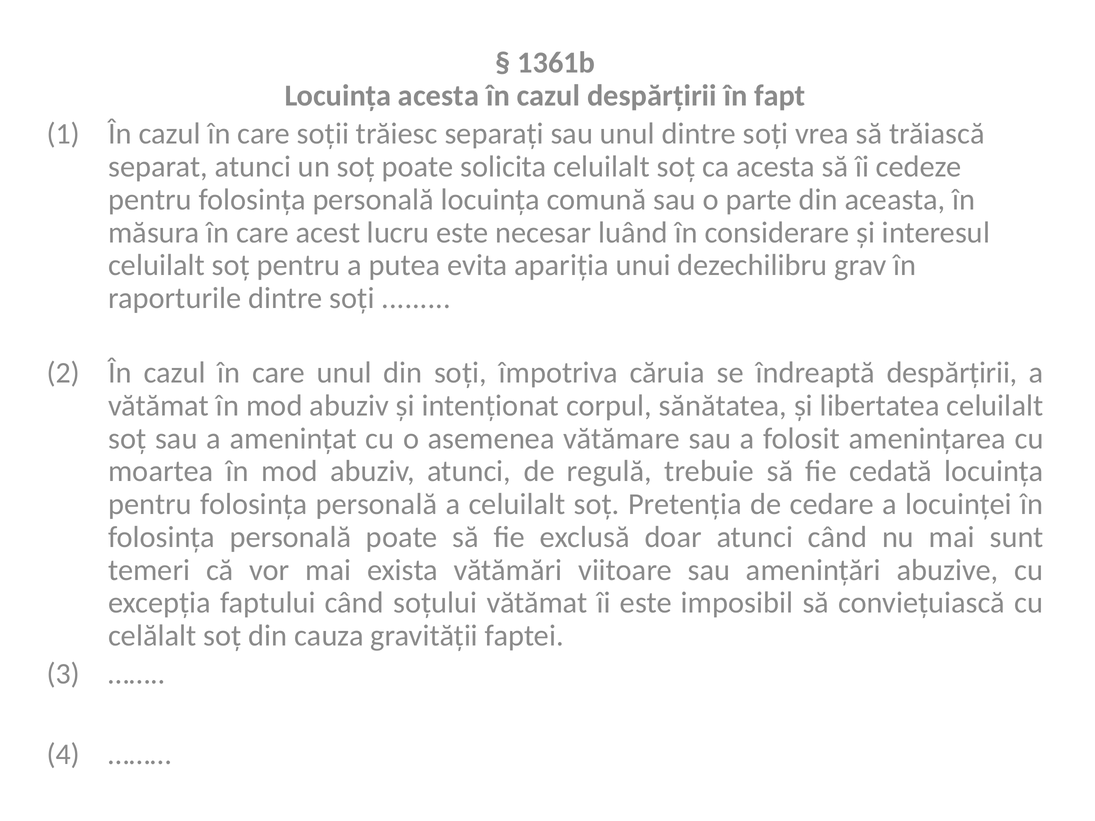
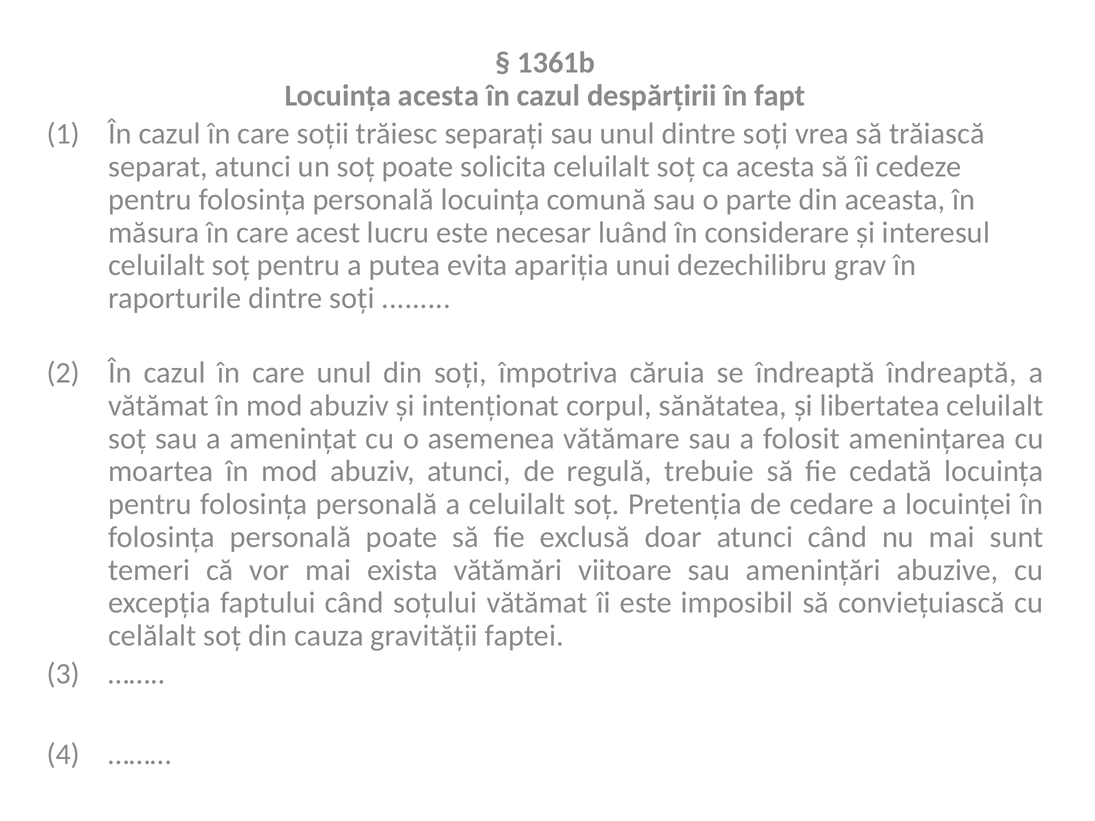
îndreaptă despărțirii: despărțirii -> îndreaptă (952, 373)
